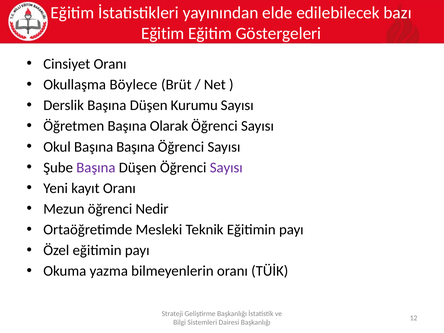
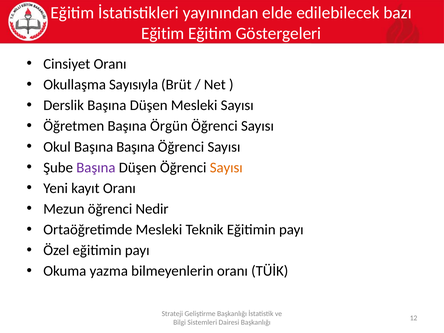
Böylece: Böylece -> Sayısıyla (134, 85)
Düşen Kurumu: Kurumu -> Mesleki (194, 105)
Olarak: Olarak -> Örgün (169, 126)
Sayısı colour: purple -> orange (226, 168)
